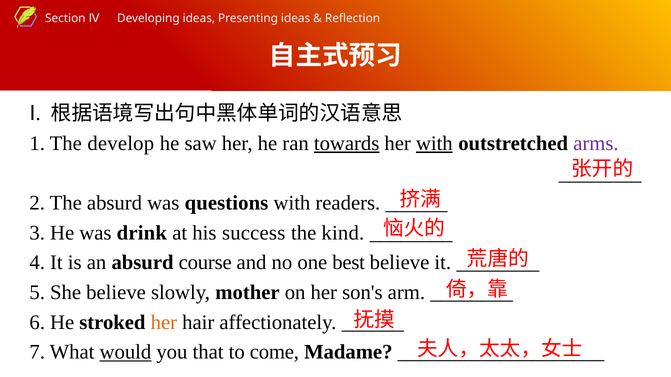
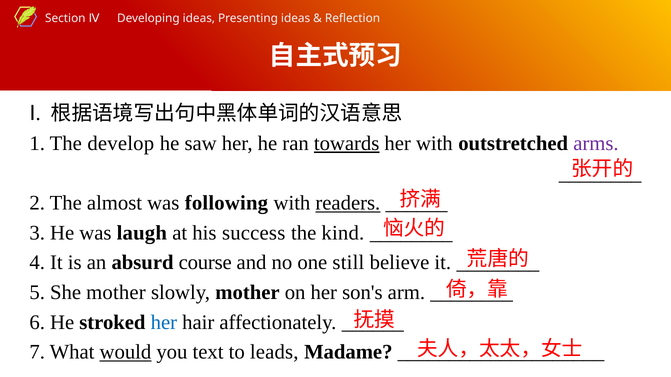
with underline: present -> none (434, 144)
The absurd: absurd -> almost (115, 203)
questions: questions -> following (226, 203)
readers underline: none -> present (348, 203)
drink: drink -> laugh (142, 233)
best: best -> still (348, 263)
She believe: believe -> mother (116, 293)
her colour: orange -> blue (164, 323)
that: that -> text (208, 352)
come: come -> leads (274, 352)
